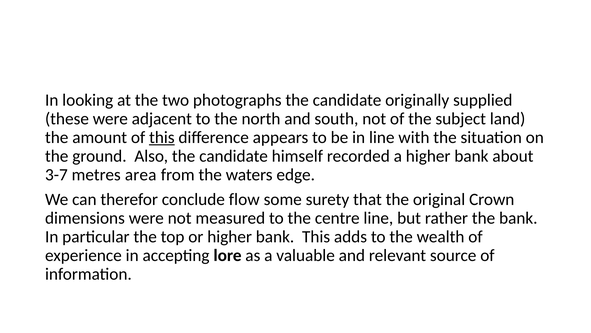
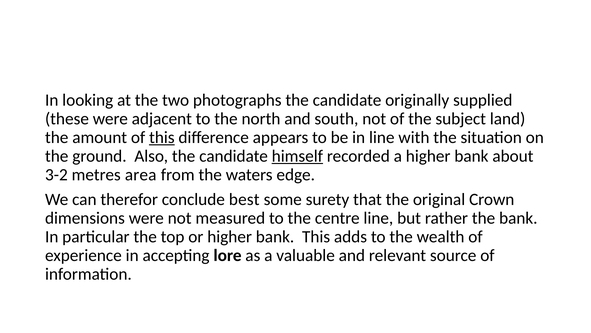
himself underline: none -> present (297, 156)
3-7: 3-7 -> 3-2 (56, 174)
flow: flow -> best (244, 199)
